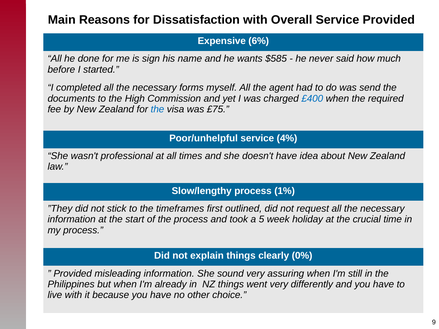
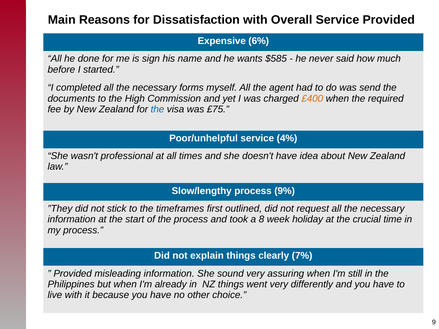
£400 colour: blue -> orange (312, 99)
1%: 1% -> 9% (285, 191)
5: 5 -> 8 (261, 220)
0%: 0% -> 7% (302, 256)
